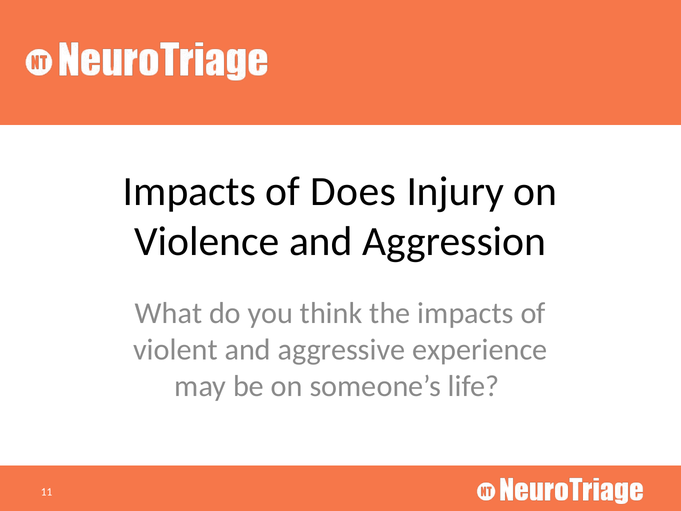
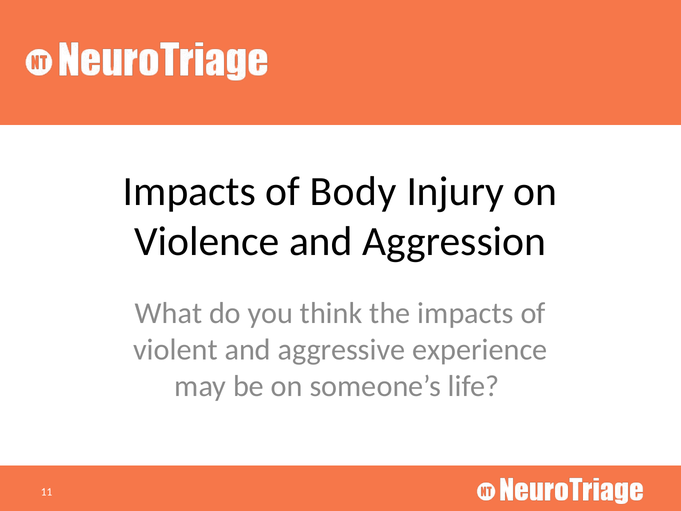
Does: Does -> Body (353, 191)
